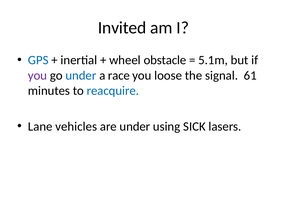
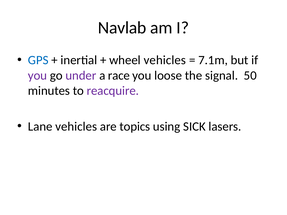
Invited: Invited -> Navlab (122, 28)
wheel obstacle: obstacle -> vehicles (165, 60)
5.1m: 5.1m -> 7.1m (213, 60)
under colour: blue -> purple (81, 76)
61: 61 -> 50 (250, 76)
reacquire colour: blue -> purple (113, 91)
are under: under -> topics (135, 127)
